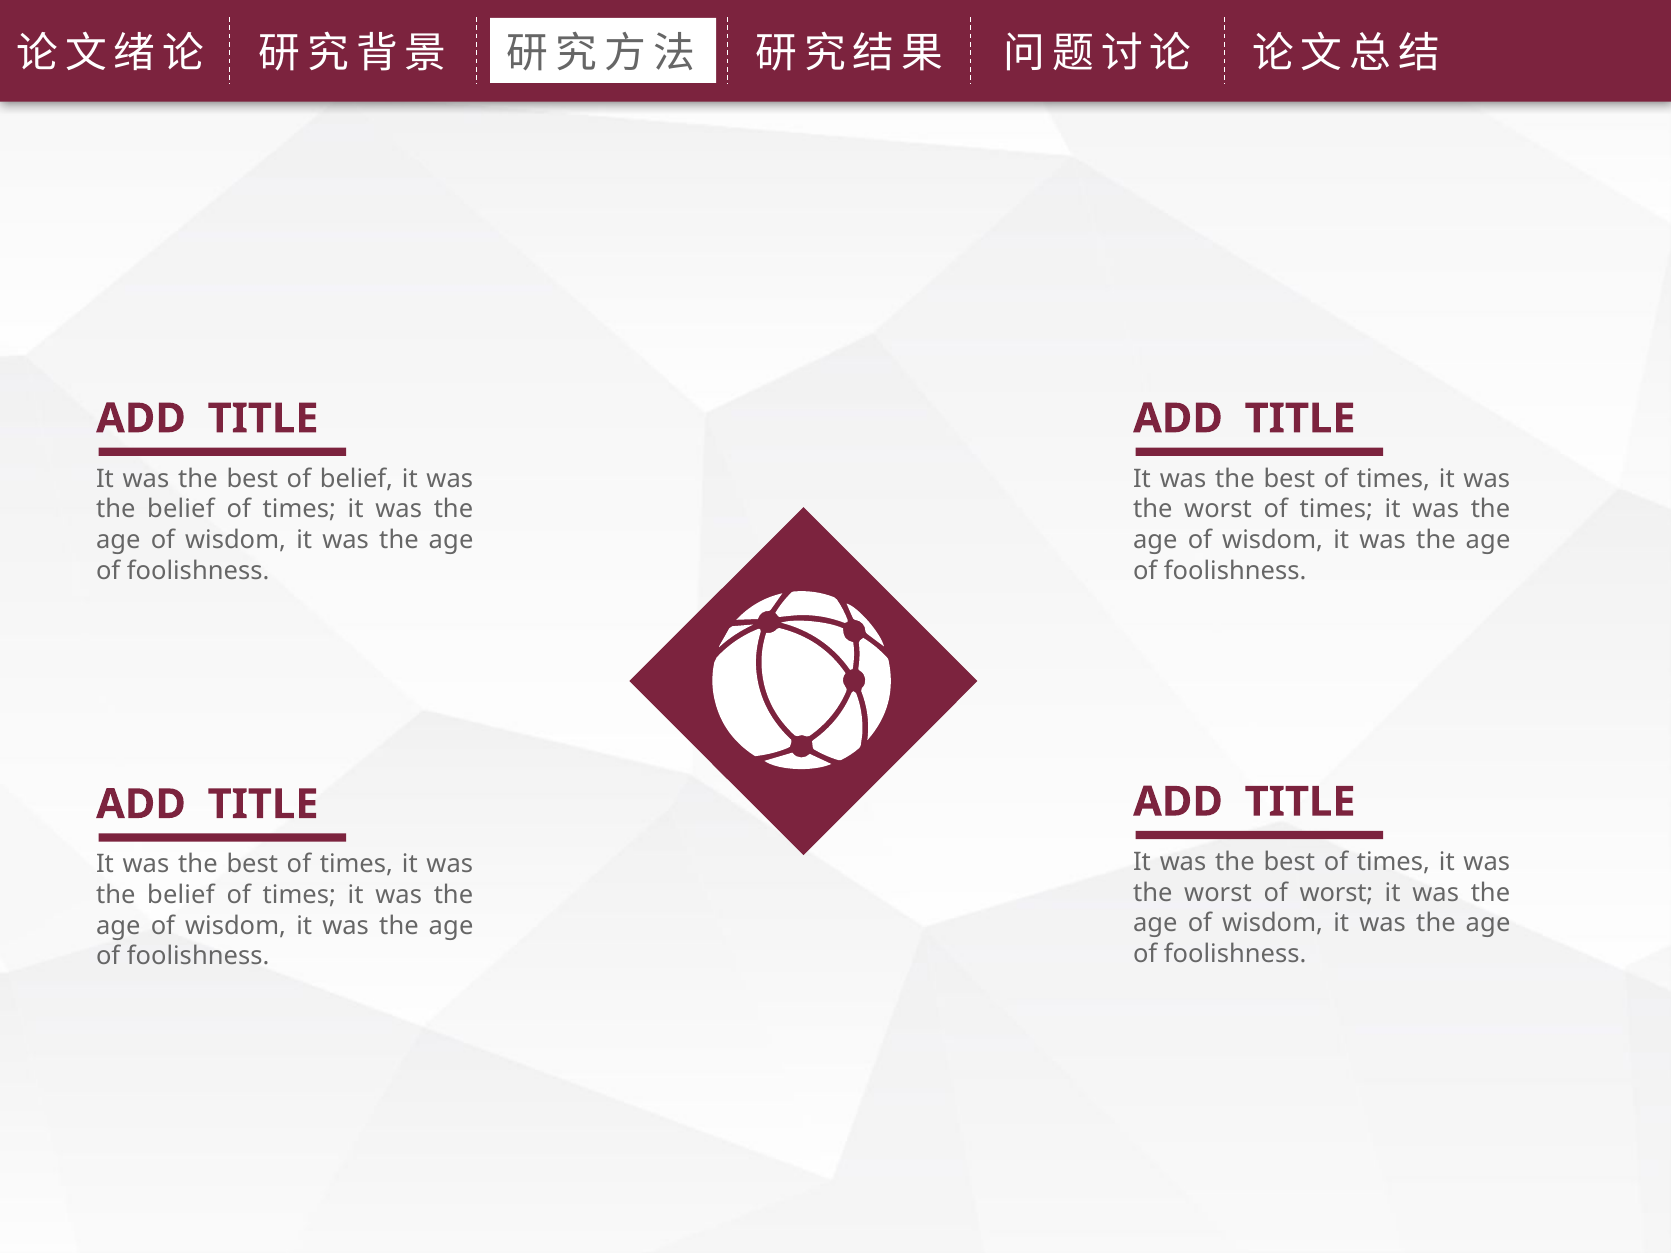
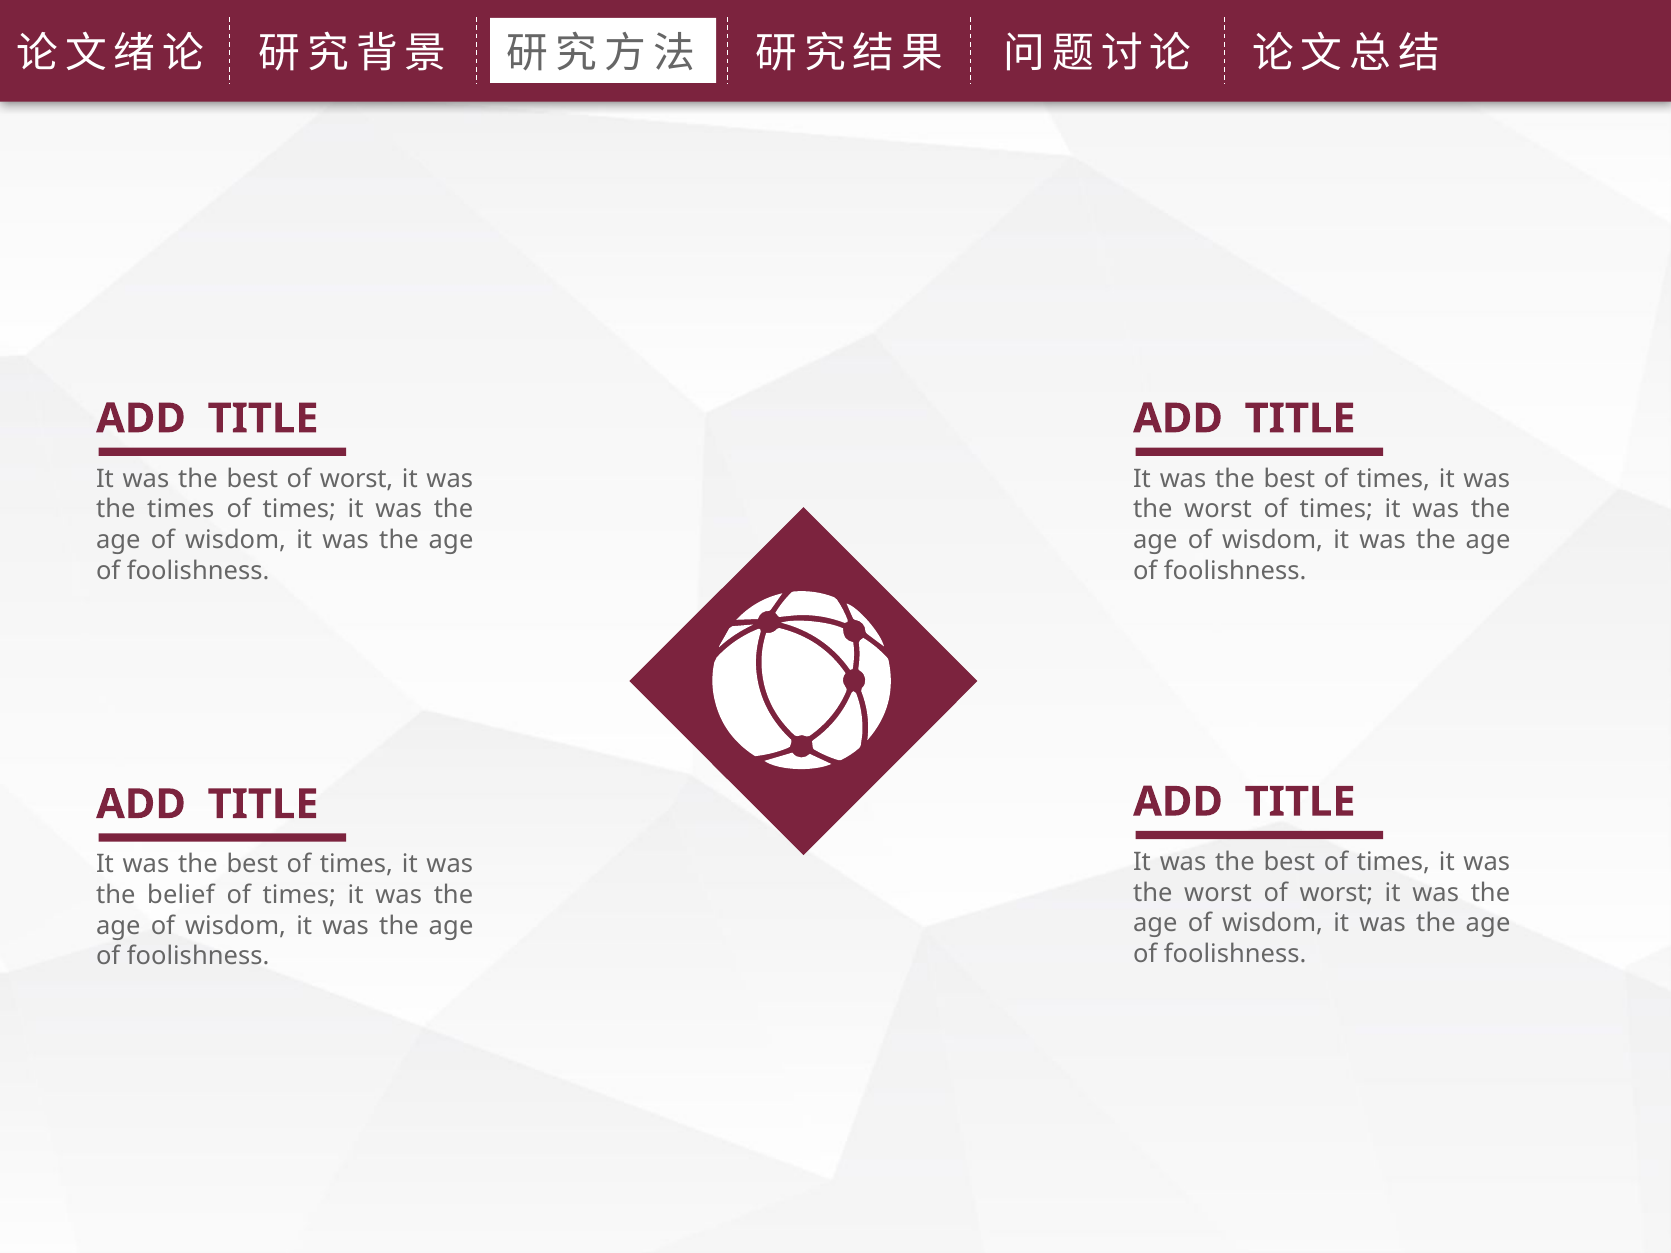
best of belief: belief -> worst (357, 479)
belief: belief -> times (181, 510)
